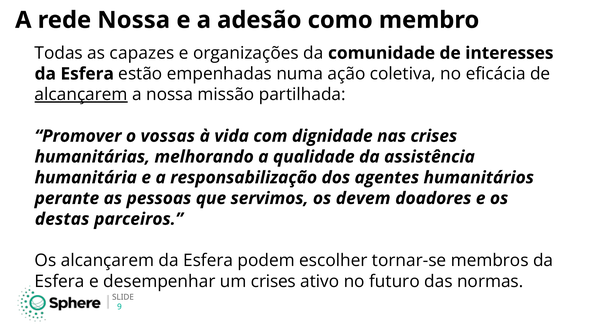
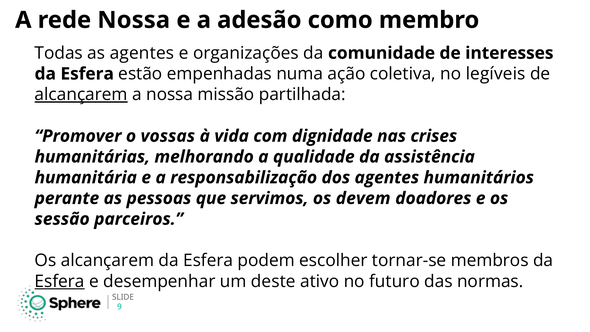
as capazes: capazes -> agentes (142, 53)
eficácia: eficácia -> legíveis (496, 74)
destas: destas -> sessão (62, 219)
Esfera underline: none -> present (60, 281)
um crises: crises -> deste (273, 281)
